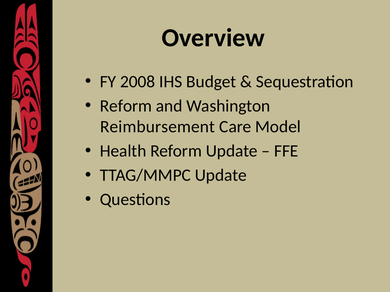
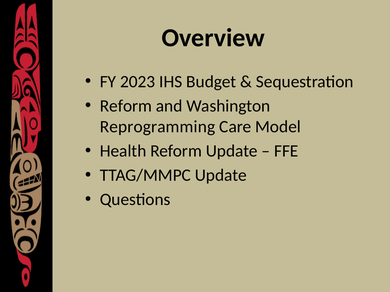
2008: 2008 -> 2023 (138, 82)
Reimbursement: Reimbursement -> Reprogramming (157, 127)
